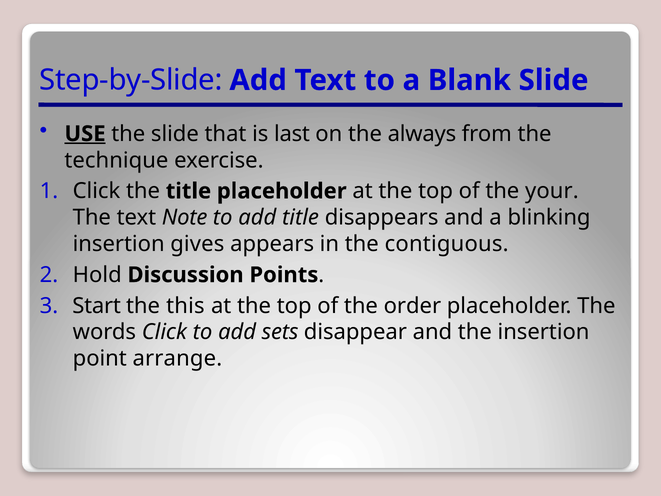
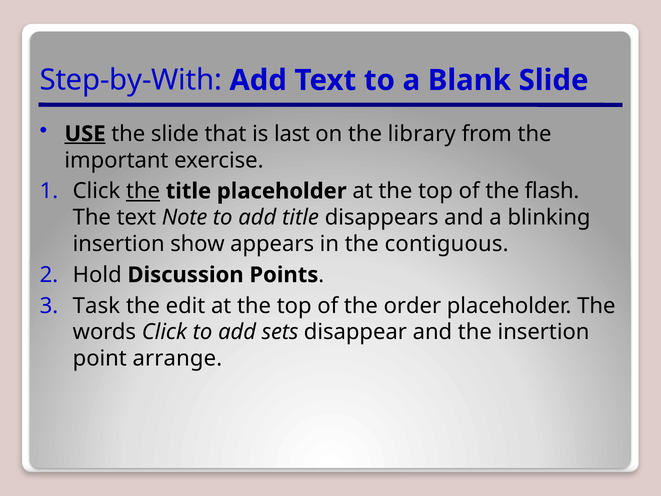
Step-by-Slide: Step-by-Slide -> Step-by-With (131, 80)
always: always -> library (422, 134)
technique: technique -> important (116, 160)
the underline: none -> present (143, 191)
your: your -> flash (552, 191)
gives: gives -> show (197, 244)
Start: Start -> Task (96, 306)
this: this -> edit (186, 306)
